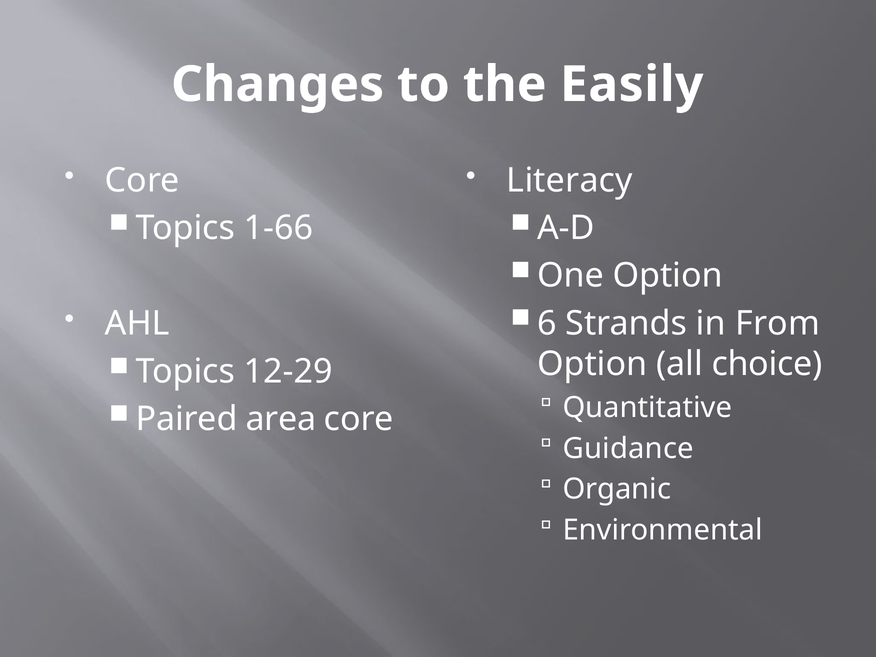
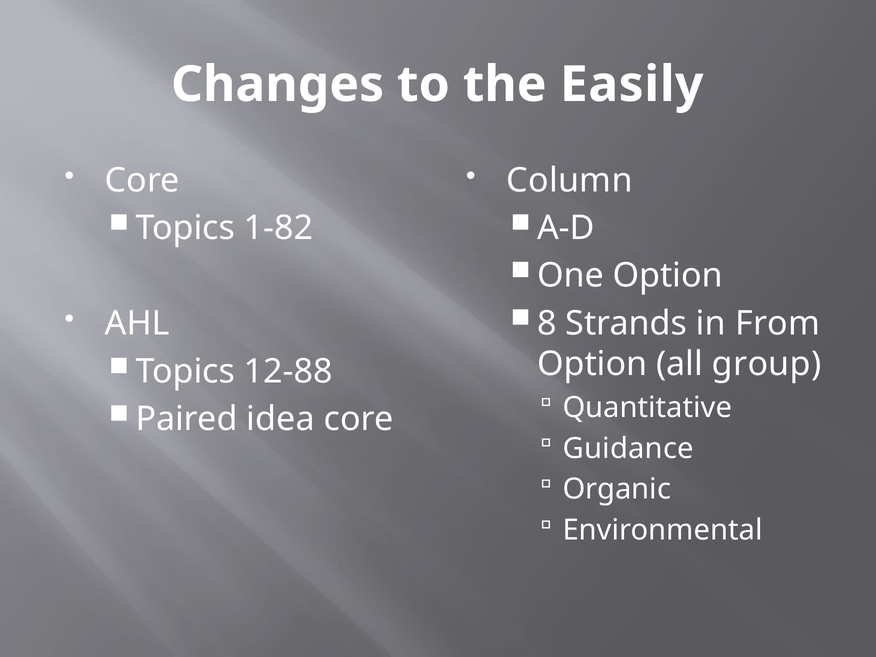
Literacy: Literacy -> Column (570, 180)
1-66: 1-66 -> 1-82 (279, 228)
6: 6 -> 8 (547, 323)
choice: choice -> group (767, 364)
12-29: 12-29 -> 12-88 (288, 371)
area: area -> idea (281, 419)
